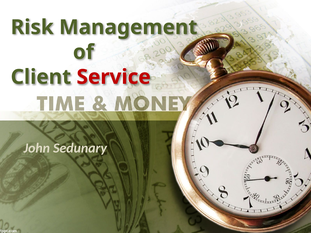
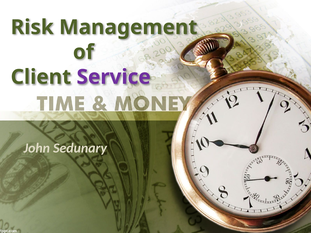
Service colour: red -> purple (114, 77)
